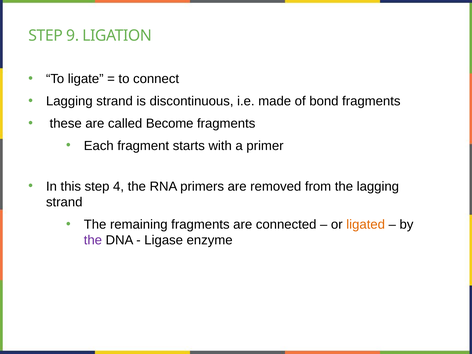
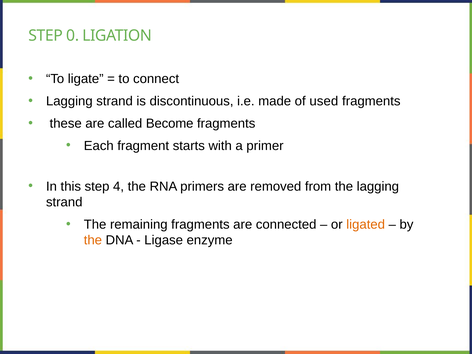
9: 9 -> 0 (73, 36)
bond: bond -> used (324, 101)
the colour: purple -> orange (93, 240)
